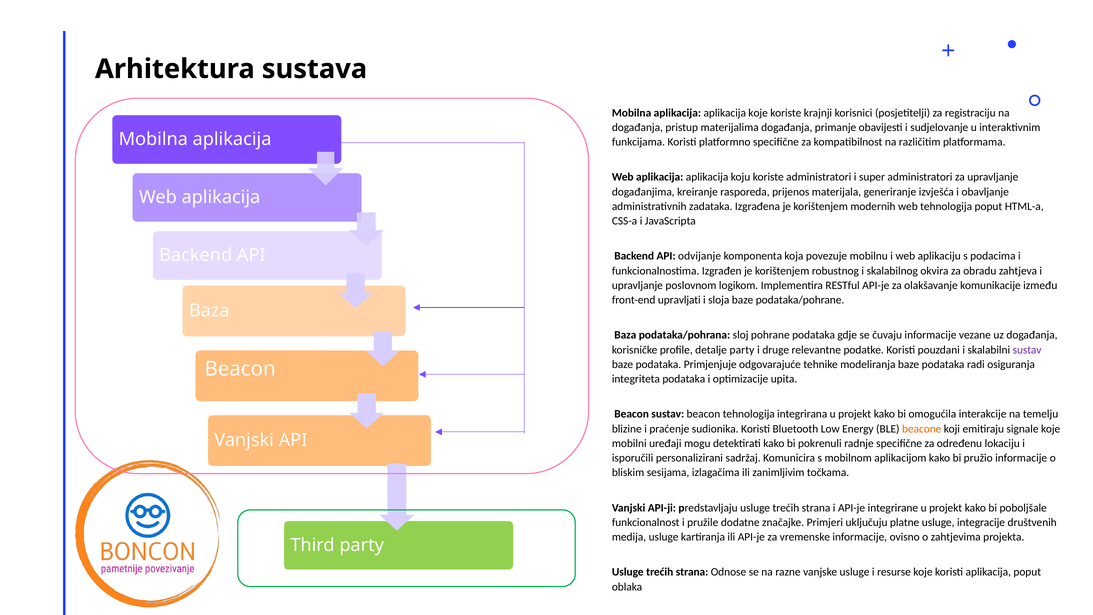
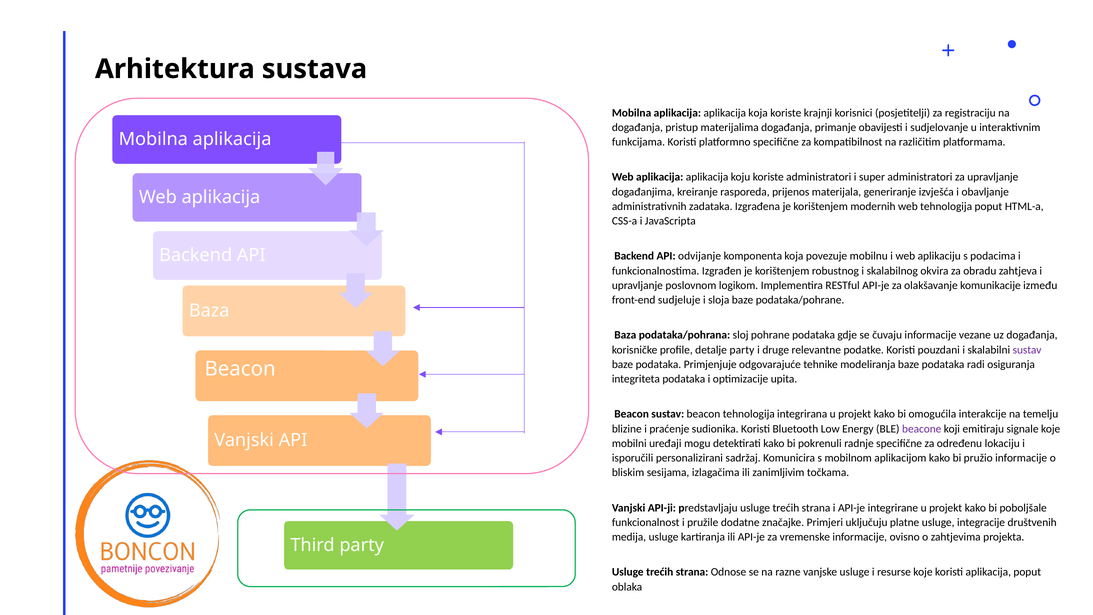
aplikacija koje: koje -> koja (758, 113)
upravljati: upravljati -> sudjeluje (679, 300)
beacone colour: orange -> purple (922, 429)
